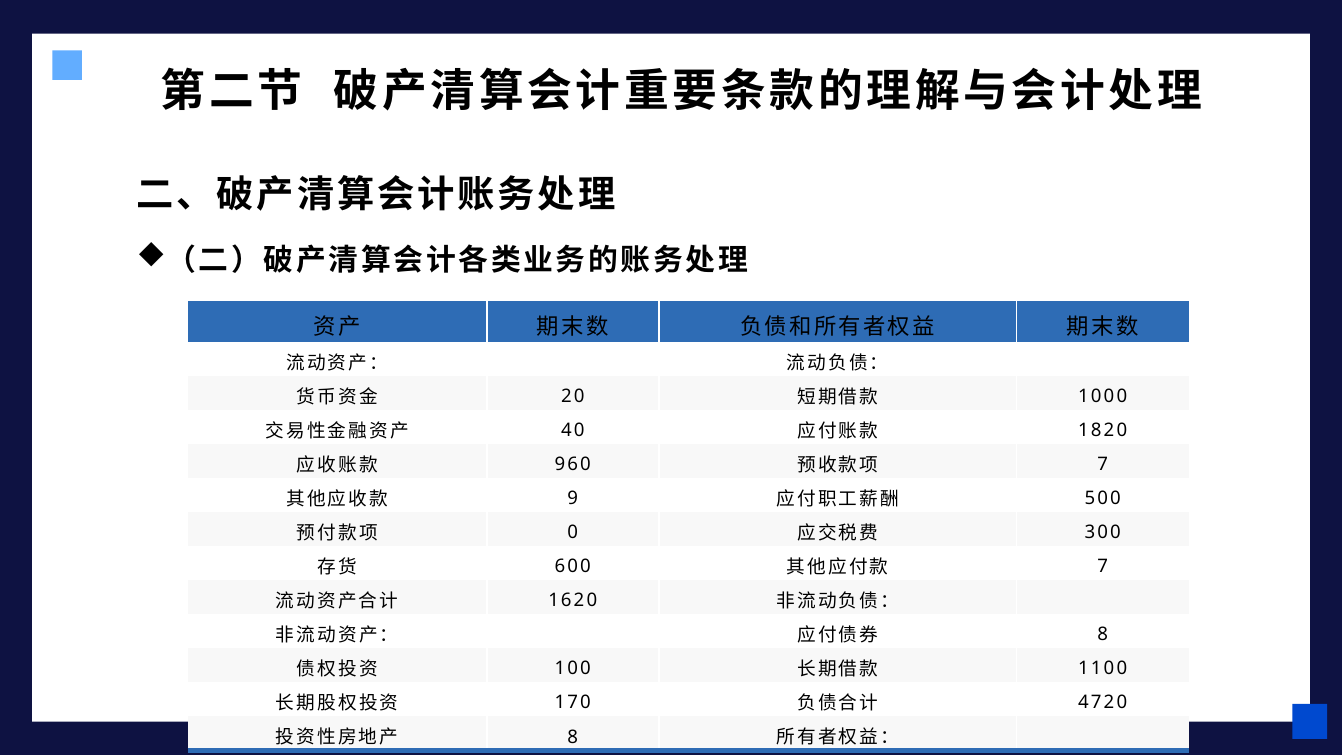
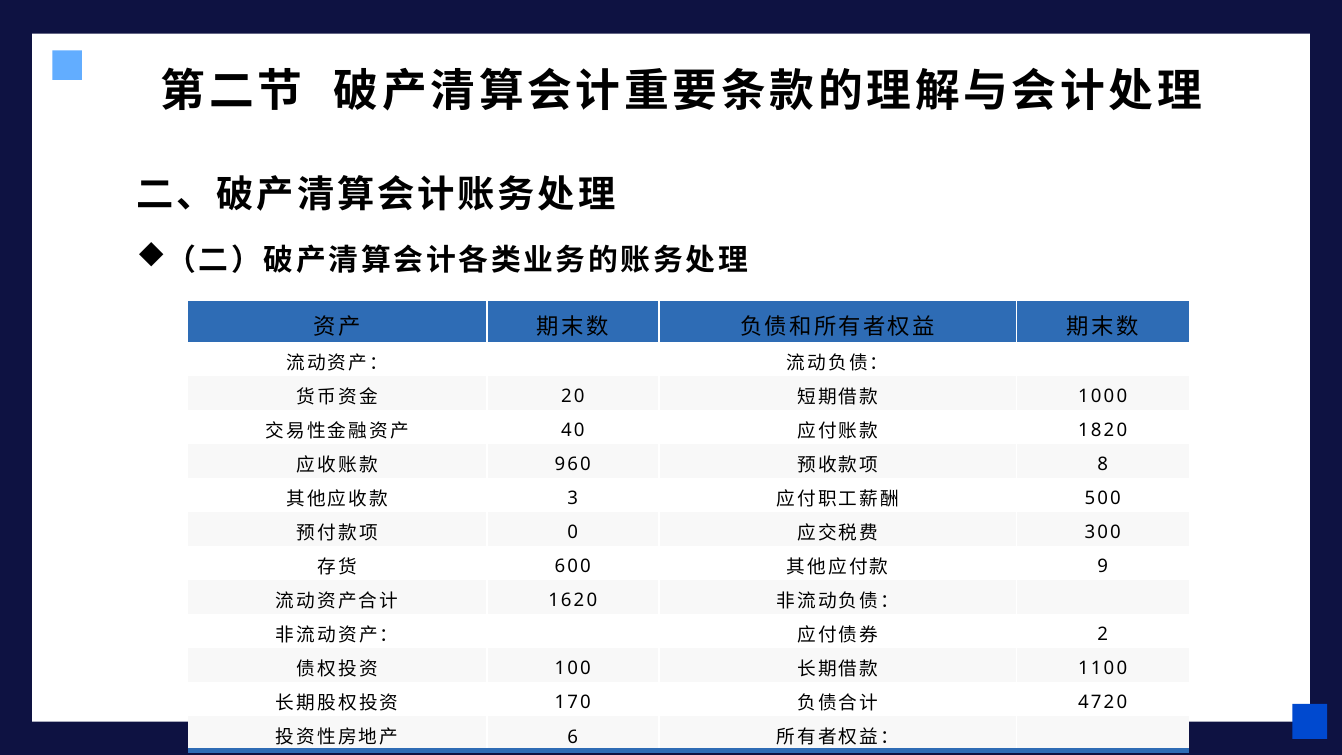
7: 7 -> 8 (1103, 465)
9: 9 -> 3 (573, 499)
7: 7 -> 9 (1103, 567)
8: 8 -> 2 (1103, 635)
8: 8 -> 6 (573, 737)
